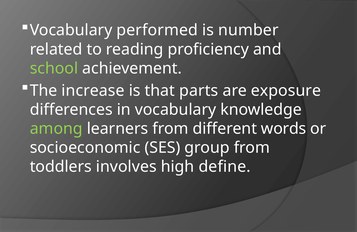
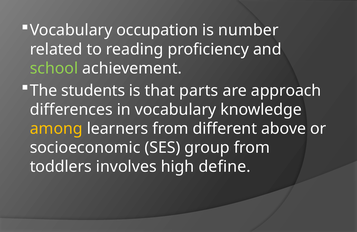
performed: performed -> occupation (157, 30)
increase: increase -> students (93, 91)
exposure: exposure -> approach (286, 91)
among colour: light green -> yellow (56, 129)
words: words -> above (284, 129)
